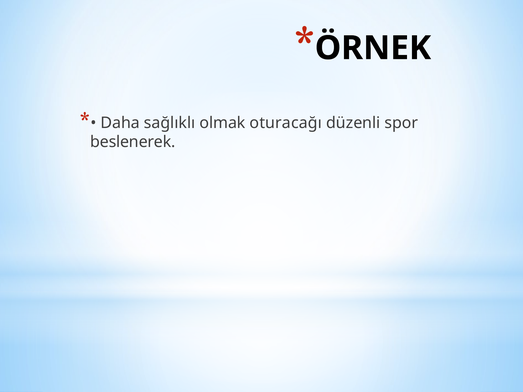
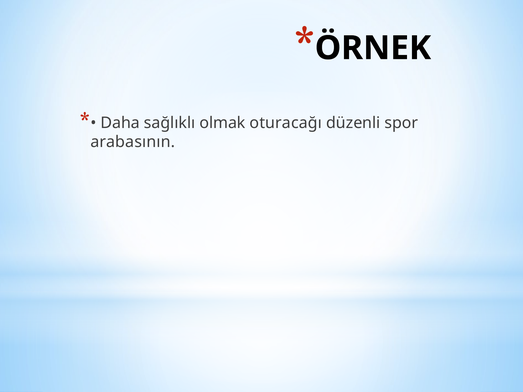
beslenerek: beslenerek -> arabasının (133, 142)
